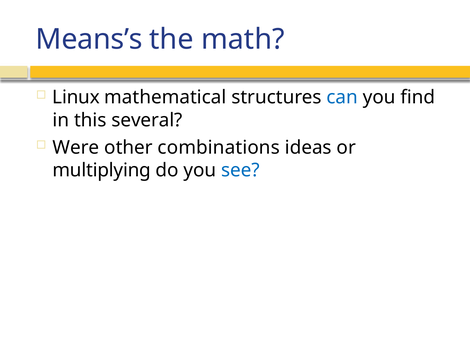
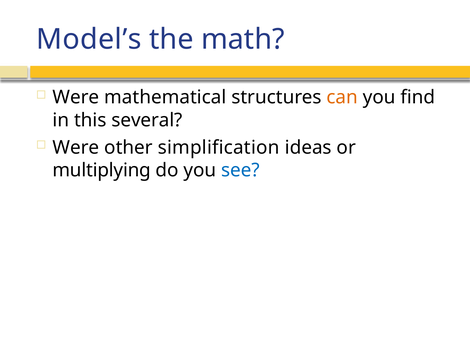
Means’s: Means’s -> Model’s (89, 39)
Linux: Linux -> Were (76, 97)
can colour: blue -> orange (342, 97)
combinations: combinations -> simplification (219, 147)
